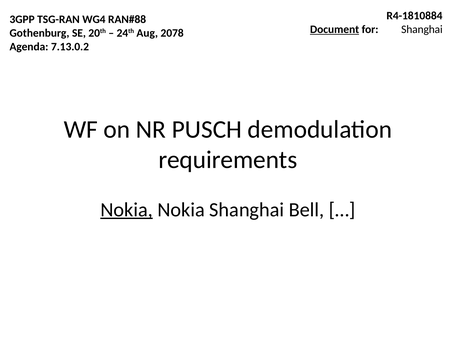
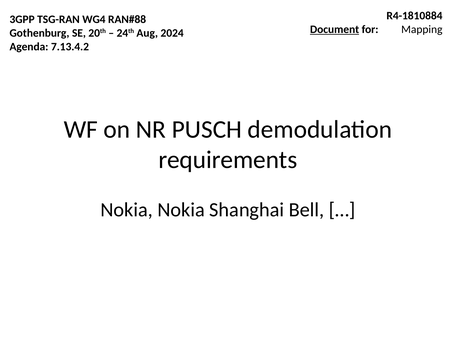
for Shanghai: Shanghai -> Mapping (422, 29)
2078: 2078 -> 2024 (172, 33)
7.13.0.2: 7.13.0.2 -> 7.13.4.2 (70, 47)
Nokia underline: present -> none (127, 210)
